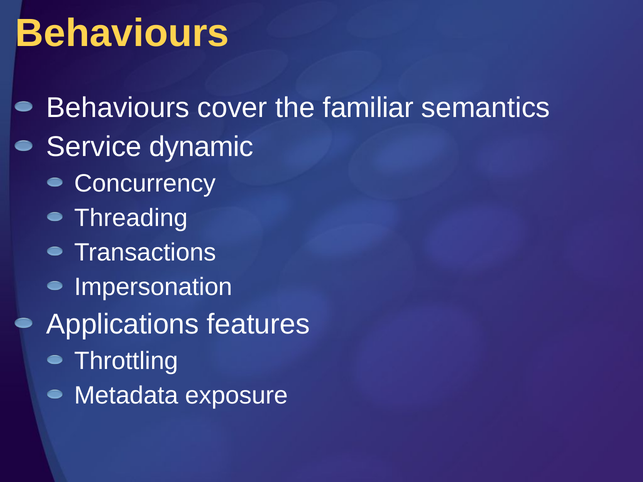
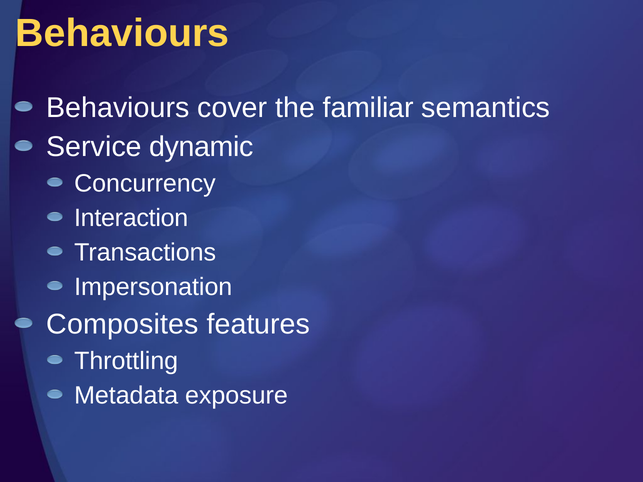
Threading: Threading -> Interaction (131, 218)
Applications: Applications -> Composites (123, 325)
